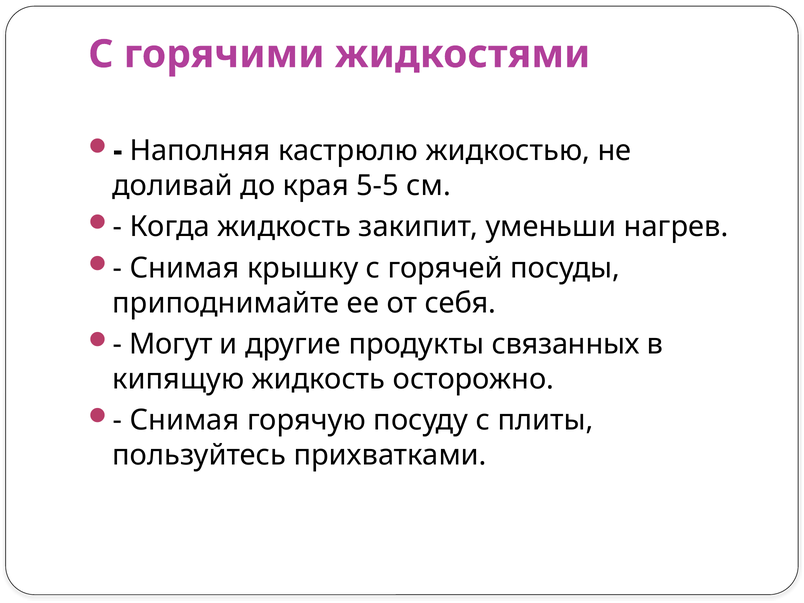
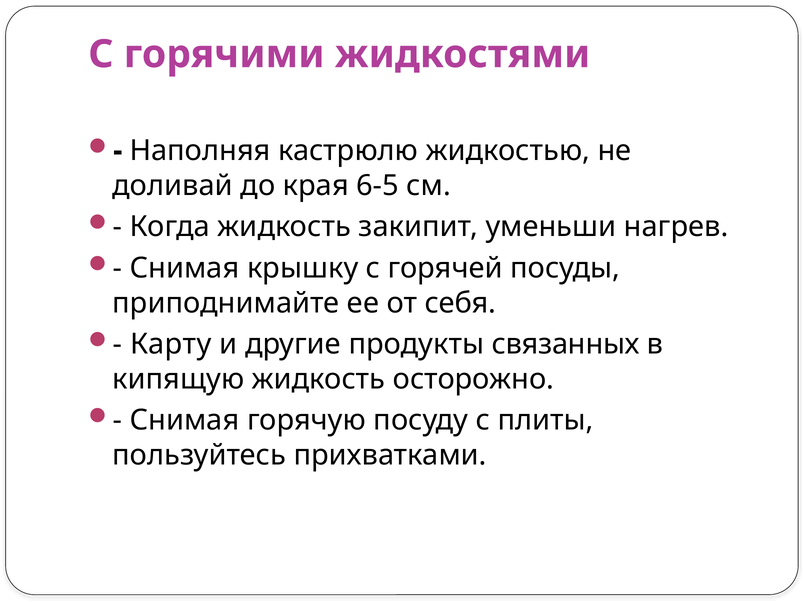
5-5: 5-5 -> 6-5 (378, 186)
Могут: Могут -> Карту (171, 344)
